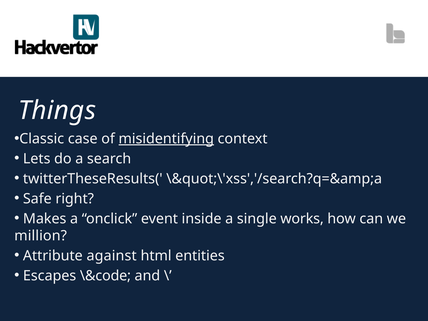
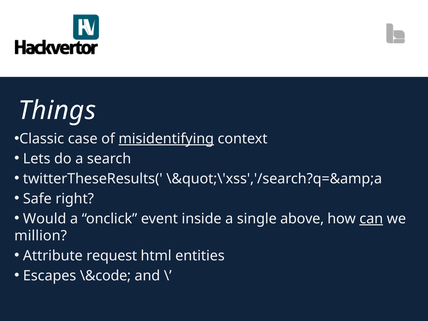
Makes: Makes -> Would (45, 219)
works: works -> above (302, 219)
can underline: none -> present (371, 219)
against: against -> request (112, 256)
